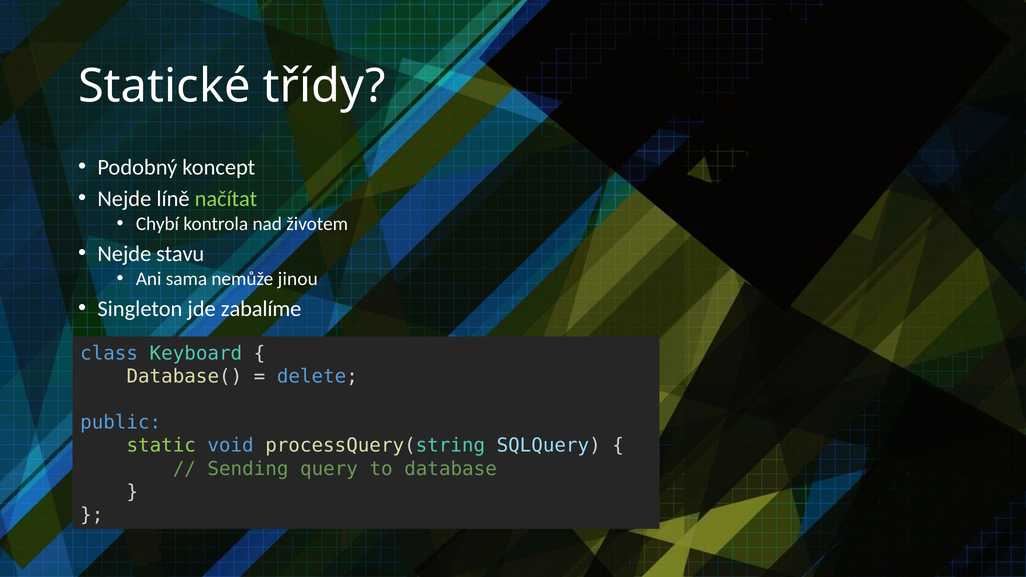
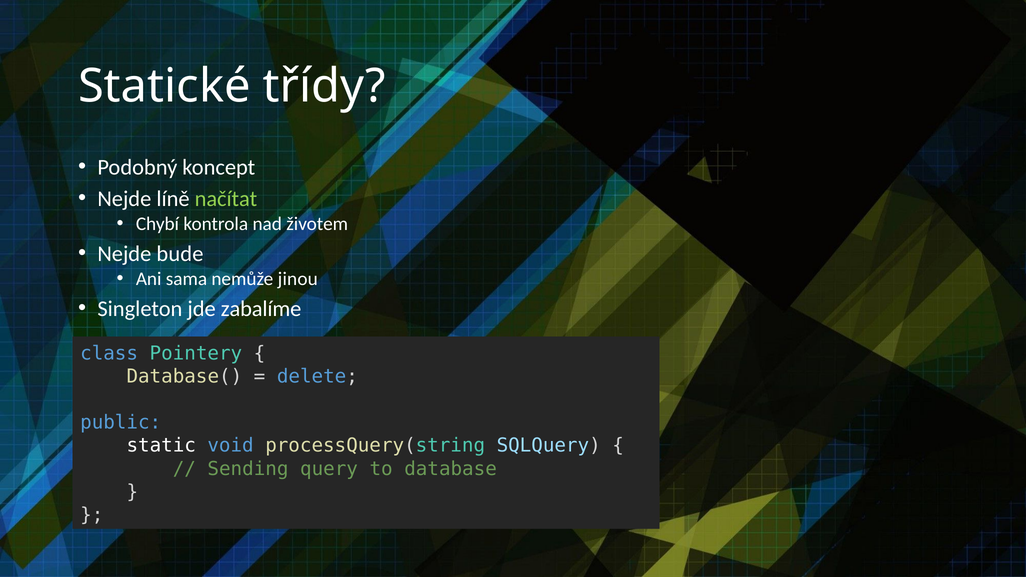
stavu: stavu -> bude (180, 254)
Keyboard: Keyboard -> Pointery (196, 353)
static colour: light green -> white (161, 446)
